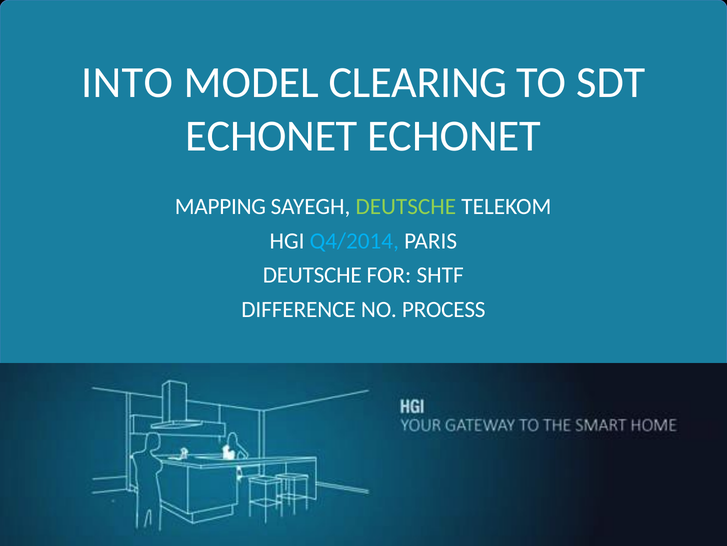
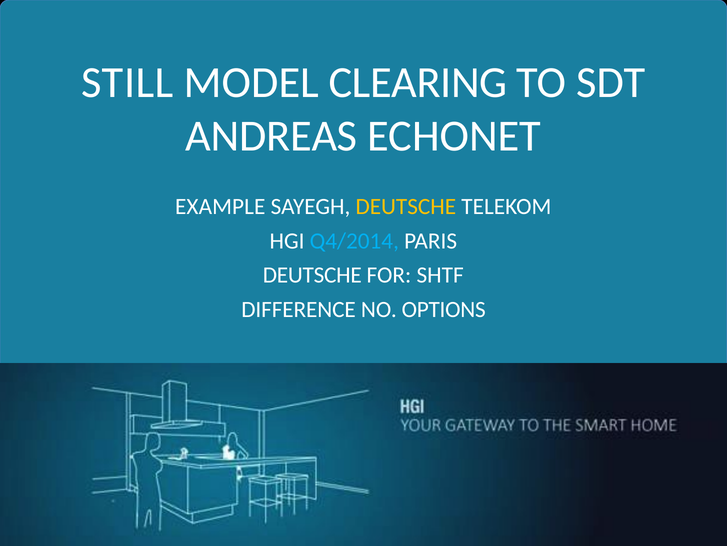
INTO: INTO -> STILL (127, 82)
ECHONET: ECHONET -> ANDREAS (271, 136)
MAPPING: MAPPING -> EXAMPLE (220, 206)
DEUTSCHE colour: light green -> yellow (406, 206)
PROCESS: PROCESS -> OPTIONS (444, 309)
